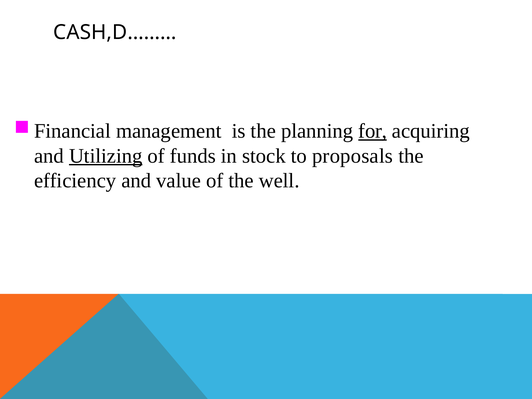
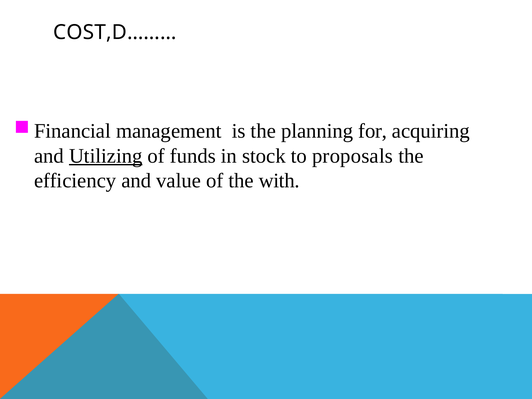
CASH,D………: CASH,D……… -> COST,D……… (115, 32)
for underline: present -> none (373, 131)
well: well -> with (279, 181)
